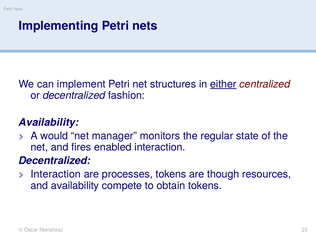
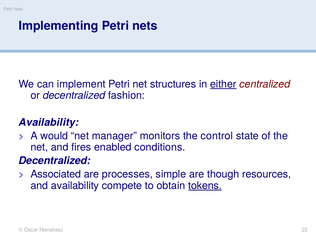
regular: regular -> control (217, 136)
enabled interaction: interaction -> conditions (160, 147)
Interaction: Interaction -> Associated (56, 174)
processes tokens: tokens -> simple (171, 174)
tokens underline: none -> present (205, 186)
